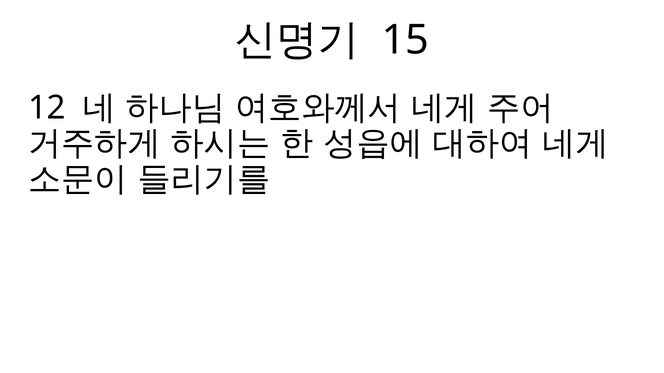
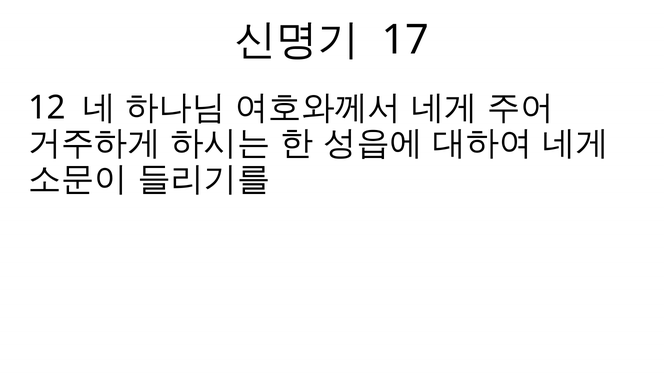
15: 15 -> 17 (405, 40)
